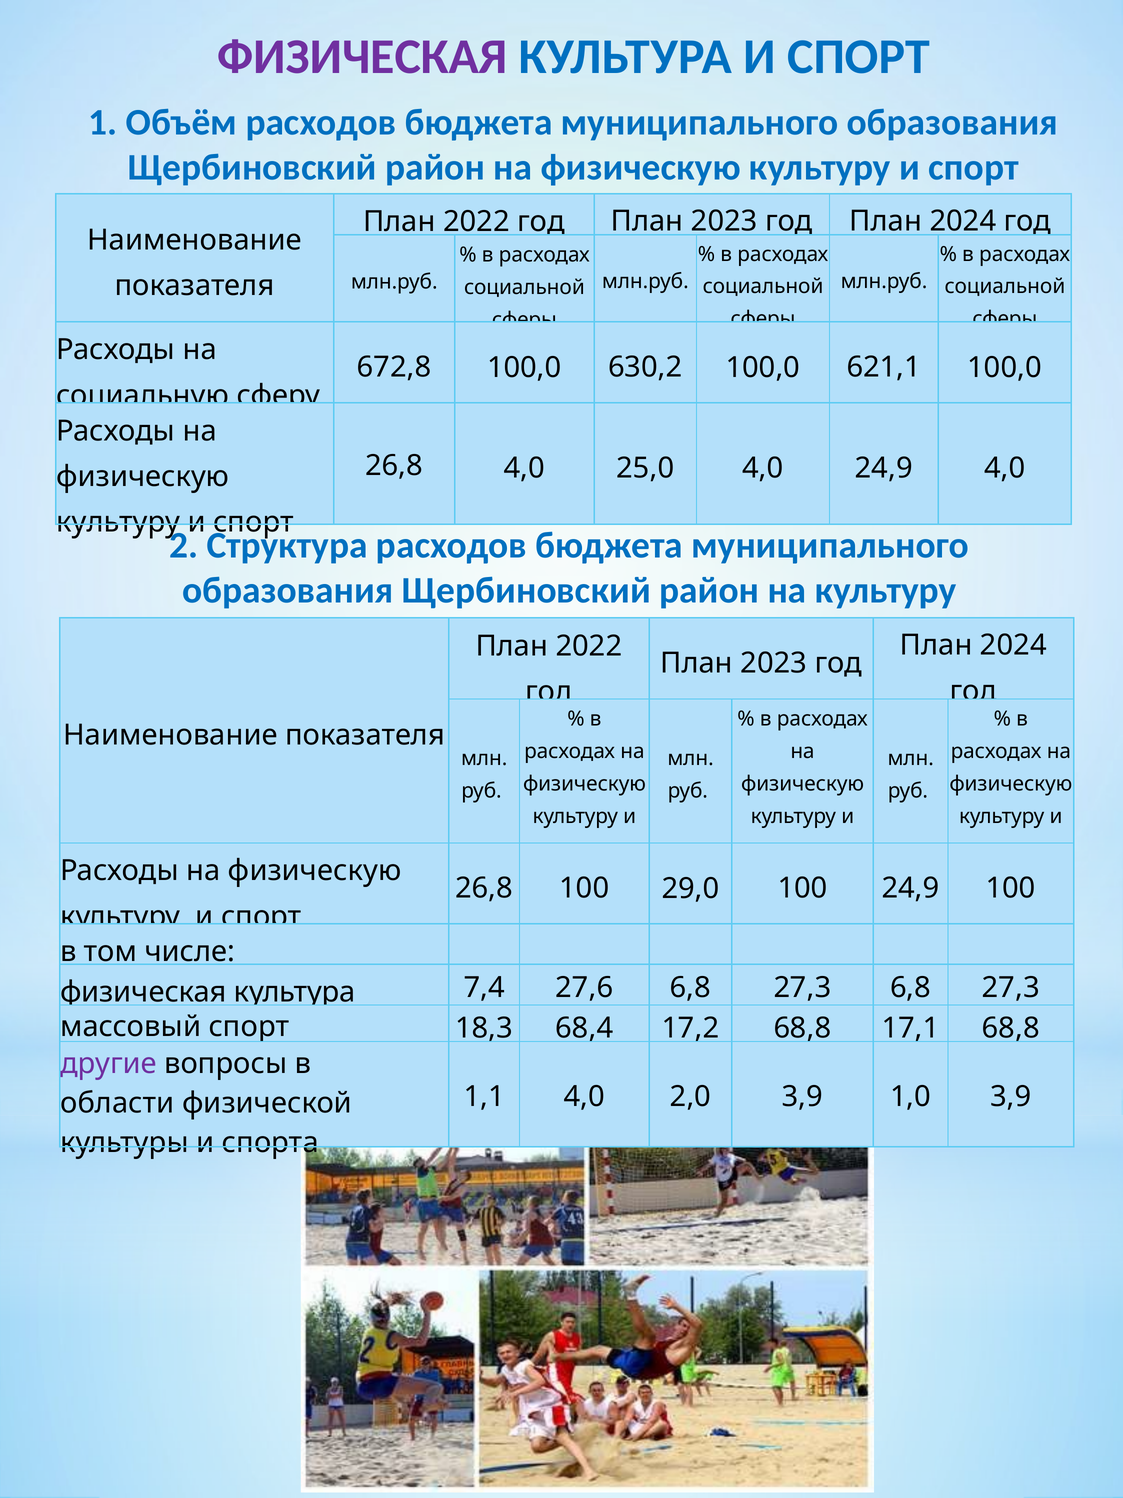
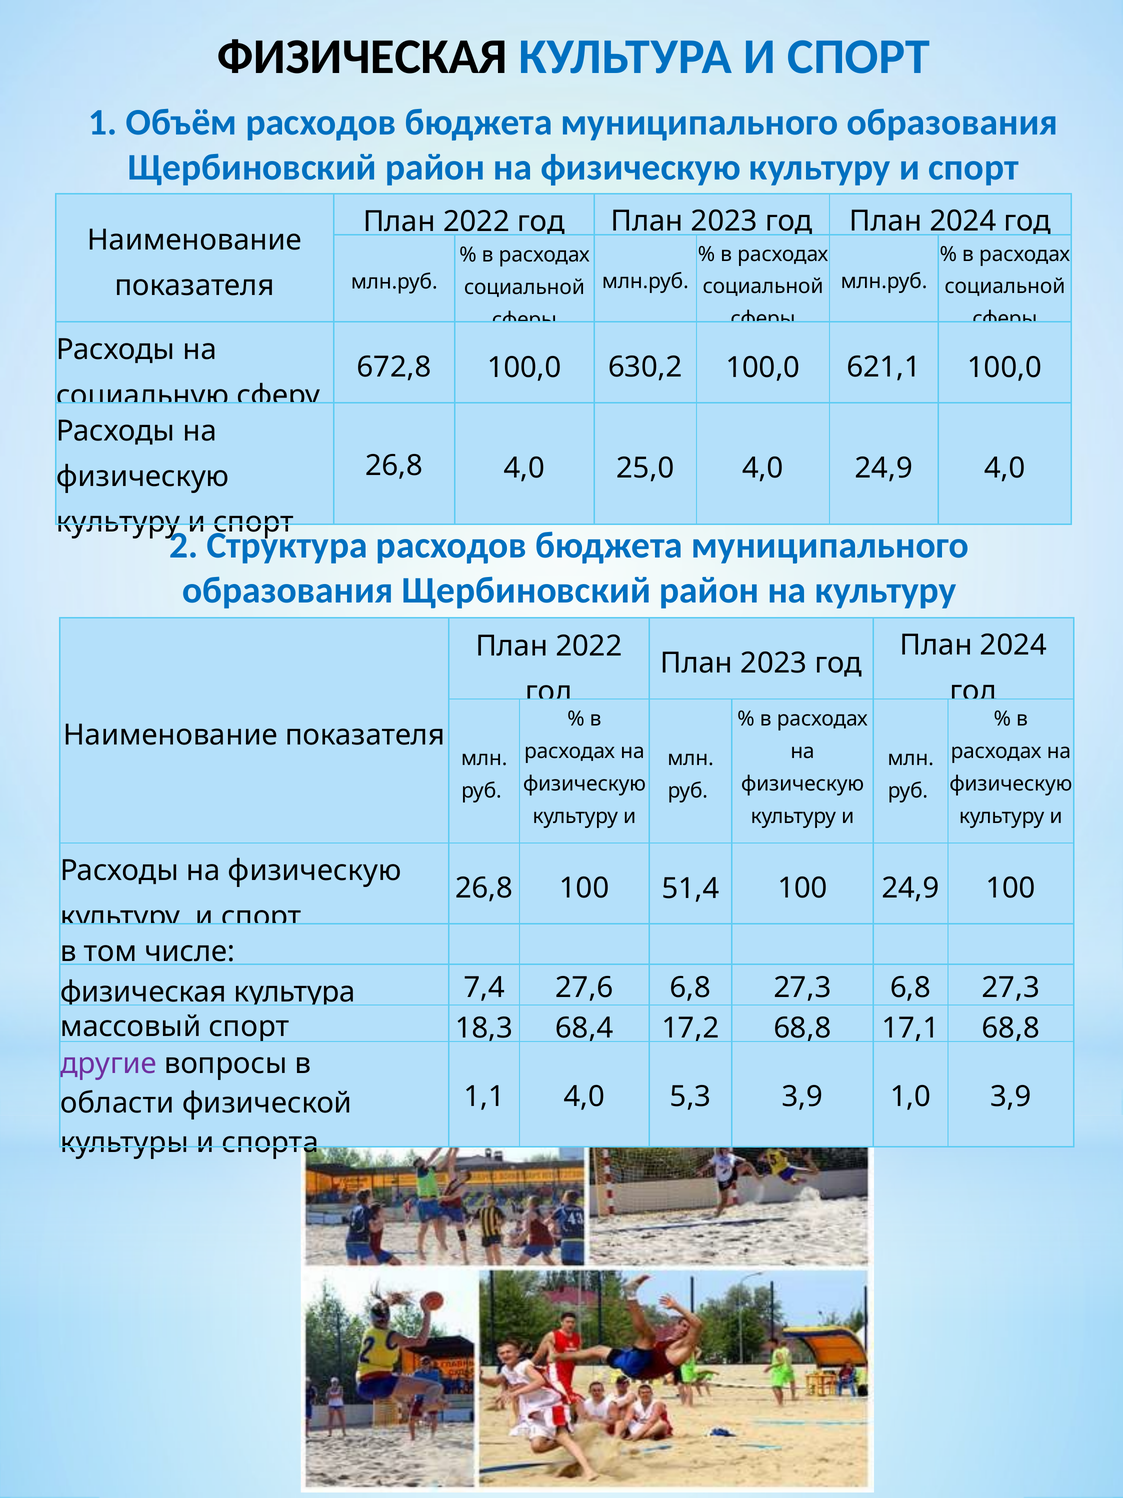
ФИЗИЧЕСКАЯ colour: purple -> black (362, 57)
29,0: 29,0 -> 51,4 (690, 888)
2,0: 2,0 -> 5,3 (690, 1096)
